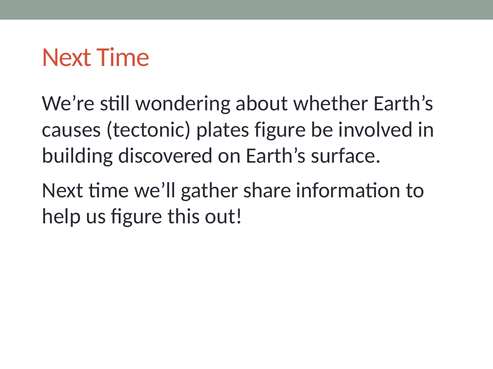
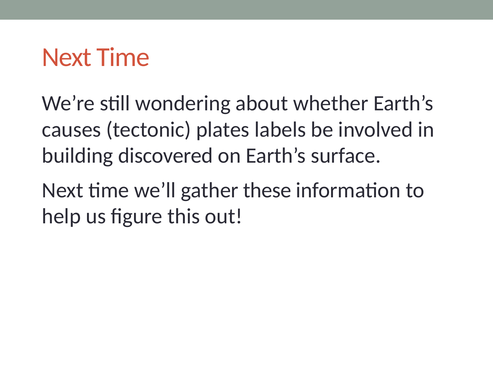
plates figure: figure -> labels (280, 130)
share: share -> these (267, 191)
